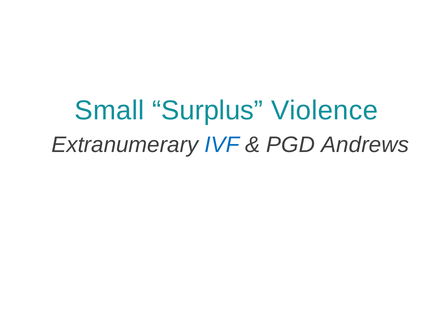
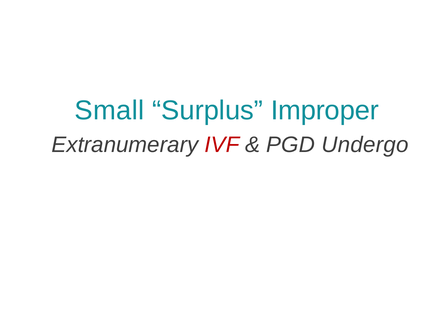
Violence: Violence -> Improper (325, 110)
IVF colour: blue -> red (222, 145)
Andrews: Andrews -> Undergo (365, 145)
